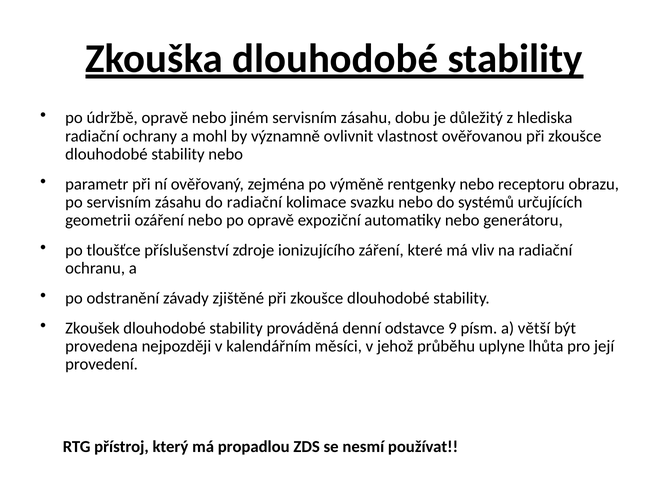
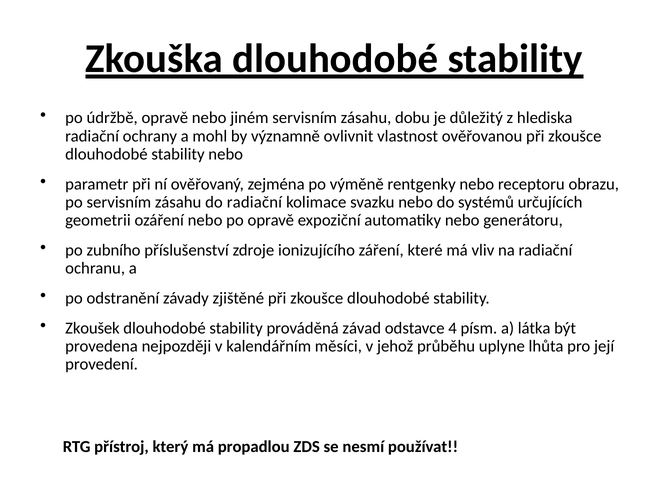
tloušťce: tloušťce -> zubního (114, 250)
denní: denní -> závad (362, 328)
9: 9 -> 4 (453, 328)
větší: větší -> látka (534, 328)
